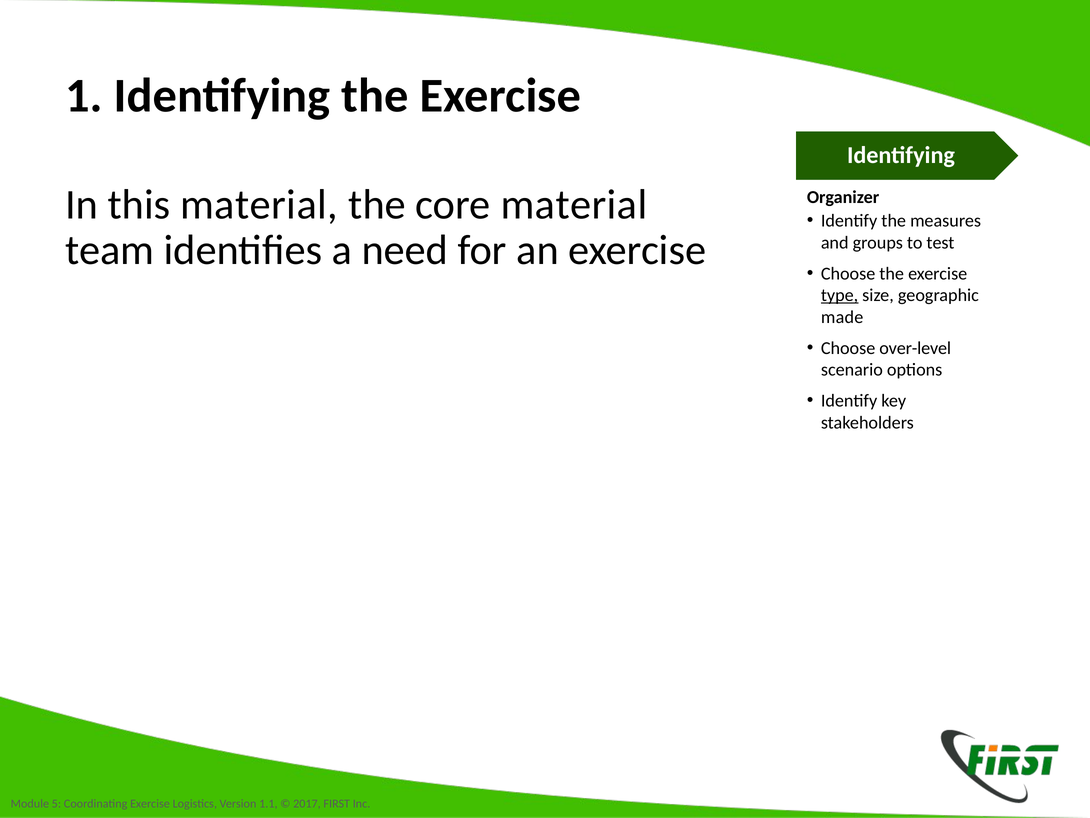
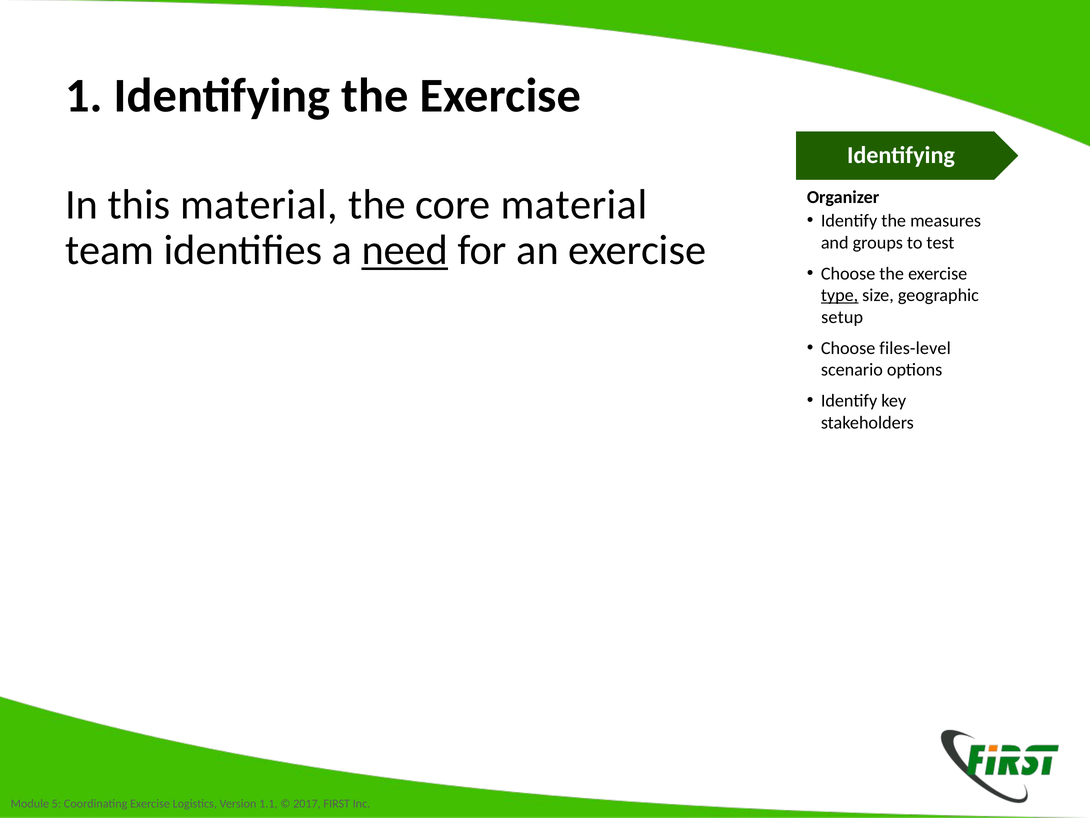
need underline: none -> present (405, 250)
made: made -> setup (842, 317)
over-level: over-level -> files-level (915, 348)
